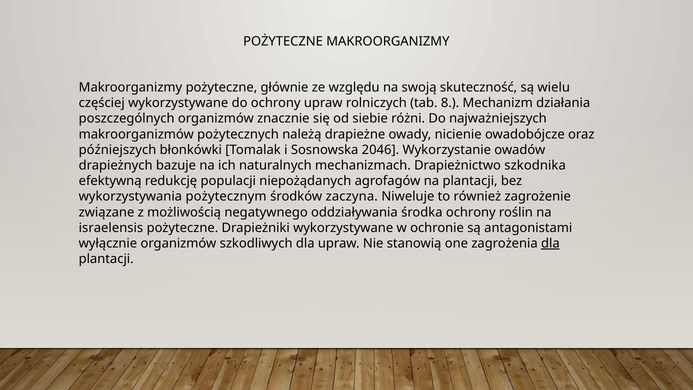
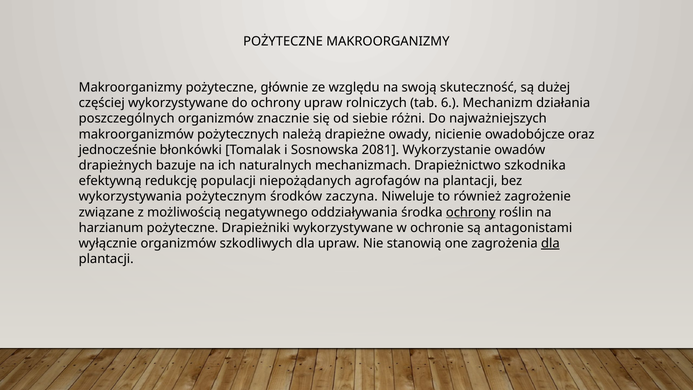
wielu: wielu -> dużej (554, 87)
8: 8 -> 6 (450, 103)
późniejszych: późniejszych -> jednocześnie (118, 150)
2046: 2046 -> 2081 (380, 150)
ochrony underline: none -> present (471, 212)
israelensis: israelensis -> harzianum (111, 228)
